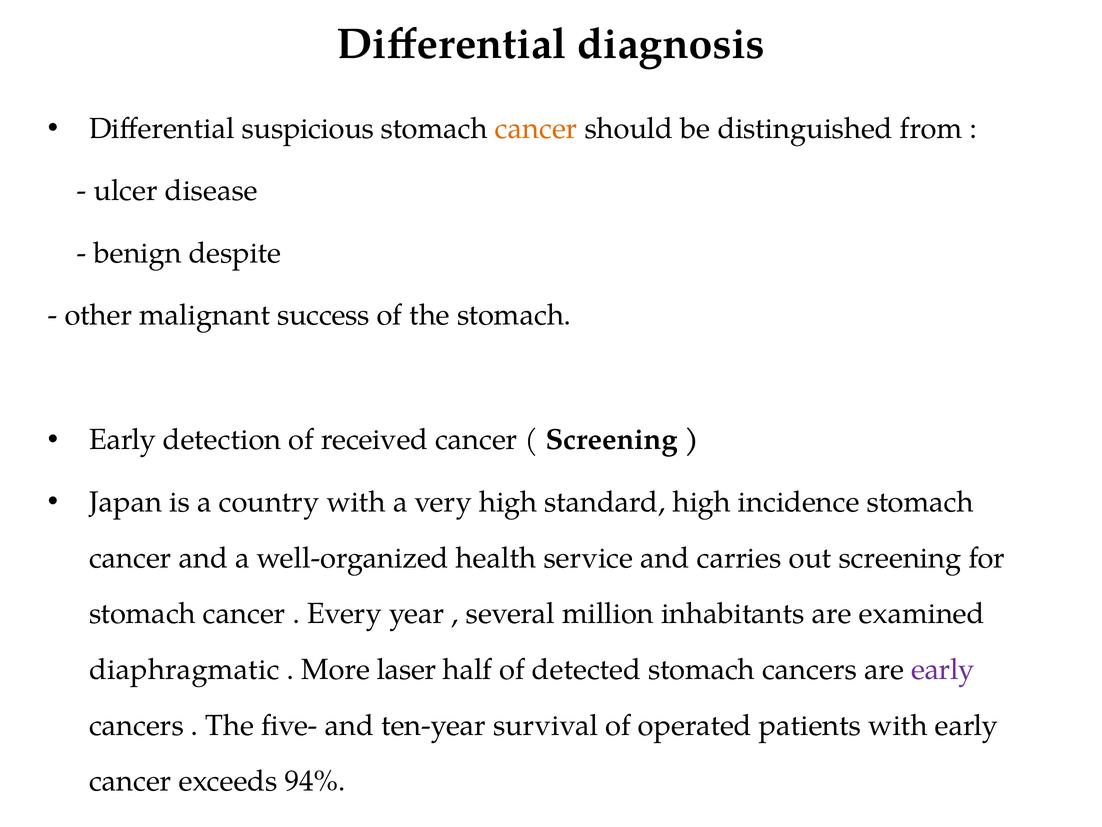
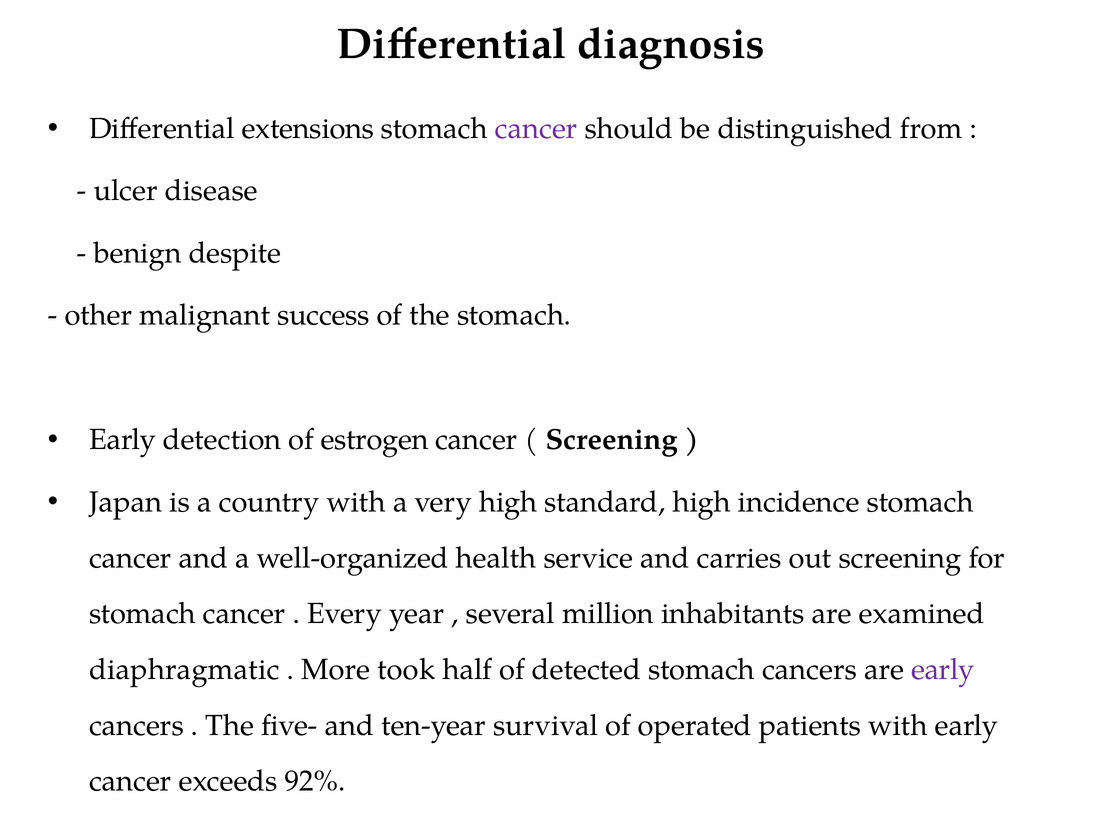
suspicious: suspicious -> extensions (308, 129)
cancer colour: orange -> purple (536, 129)
received: received -> estrogen (375, 440)
laser: laser -> took (406, 669)
94%: 94% -> 92% (315, 781)
